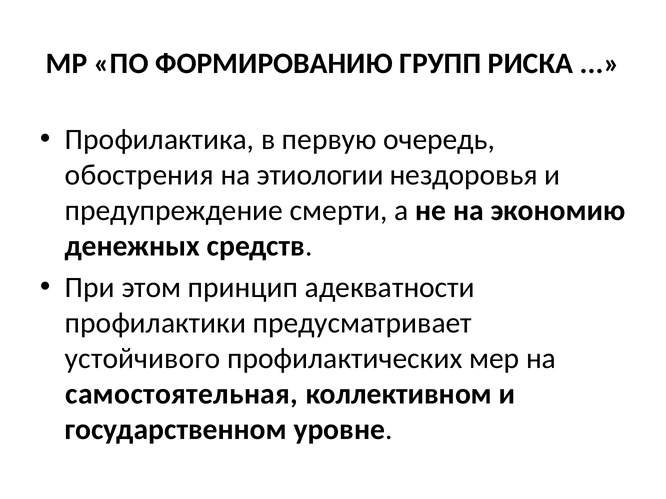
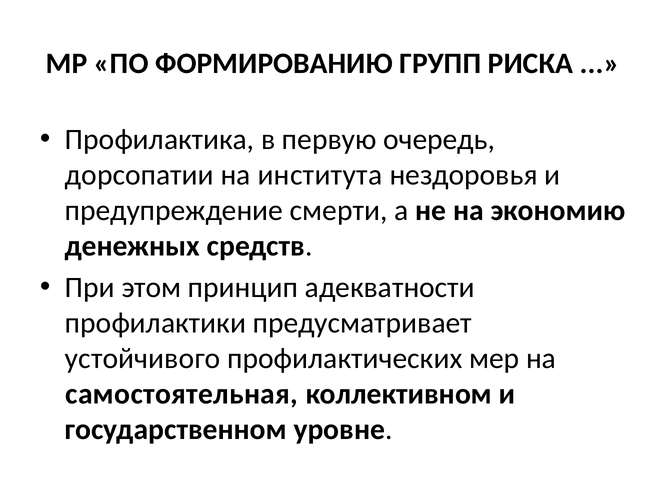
обострения: обострения -> дорсопатии (139, 175)
этиологии: этиологии -> института (320, 175)
